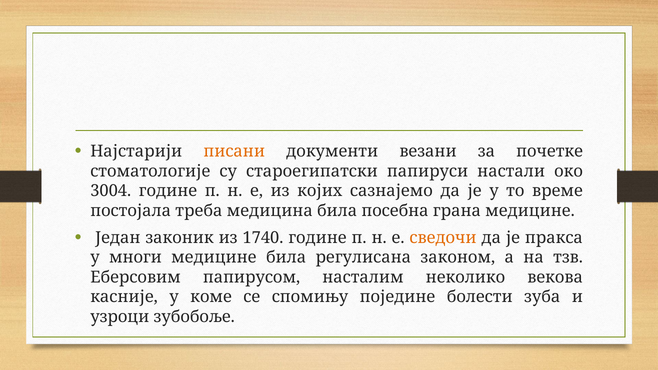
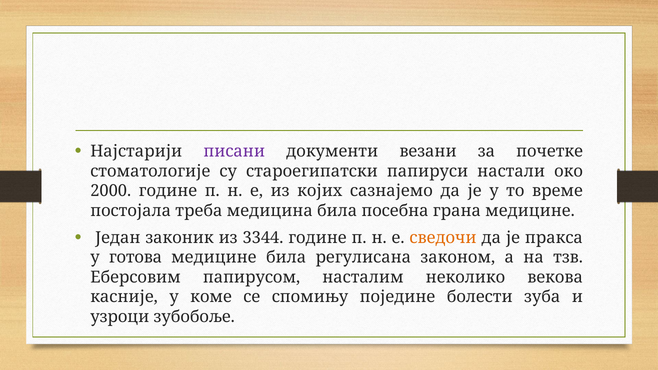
писани colour: orange -> purple (234, 151)
3004: 3004 -> 2000 (111, 191)
1740: 1740 -> 3344 (263, 238)
многи: многи -> готова (135, 258)
